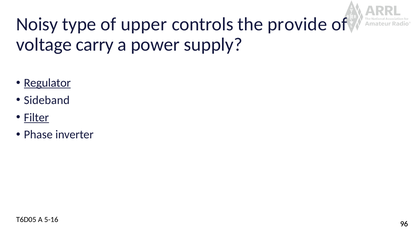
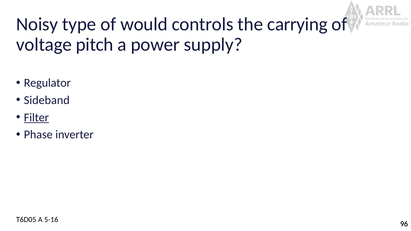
upper: upper -> would (144, 24)
provide: provide -> carrying (297, 24)
carry: carry -> pitch (95, 45)
Regulator underline: present -> none (47, 83)
